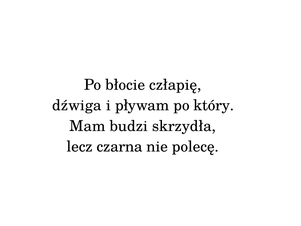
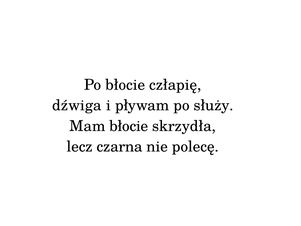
który: który -> służy (214, 105)
Mam budzi: budzi -> błocie (129, 126)
